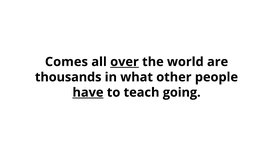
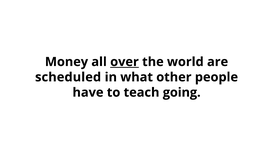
Comes: Comes -> Money (66, 62)
thousands: thousands -> scheduled (68, 77)
have underline: present -> none (88, 93)
